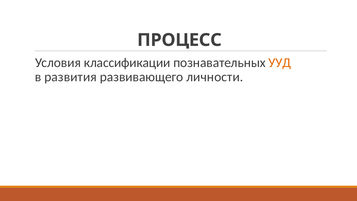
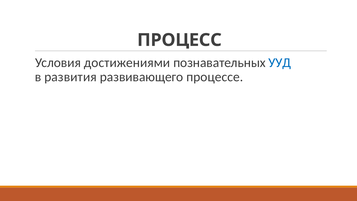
классификации: классификации -> достижениями (127, 63)
УУД colour: orange -> blue (280, 63)
личности: личности -> процессе (215, 77)
